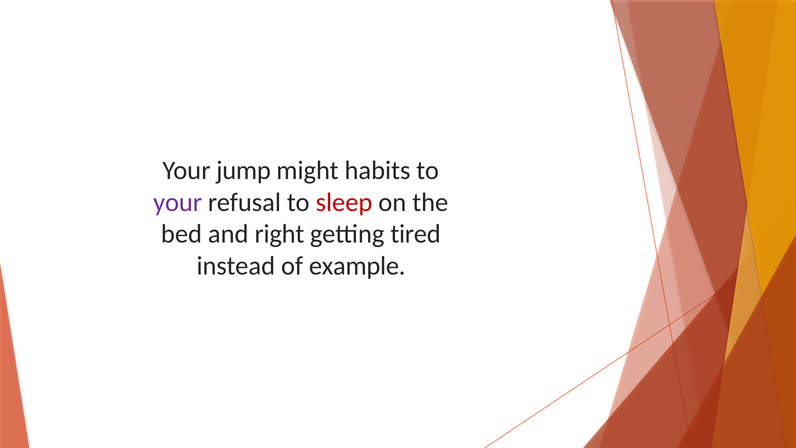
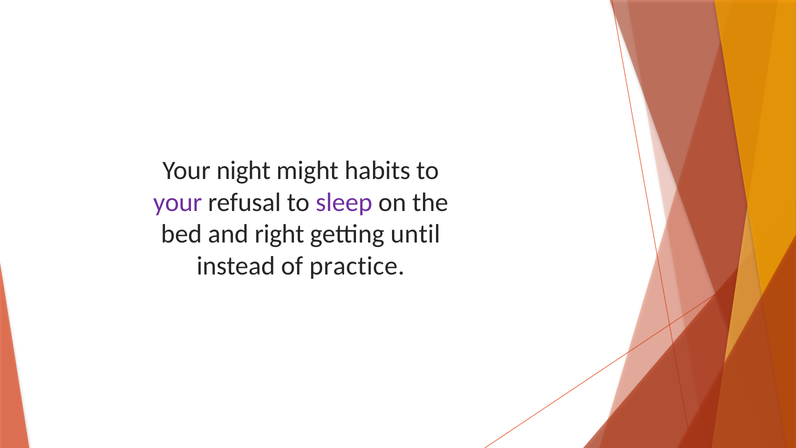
jump: jump -> night (244, 170)
sleep colour: red -> purple (344, 202)
tired: tired -> until (415, 234)
example: example -> practice (357, 266)
